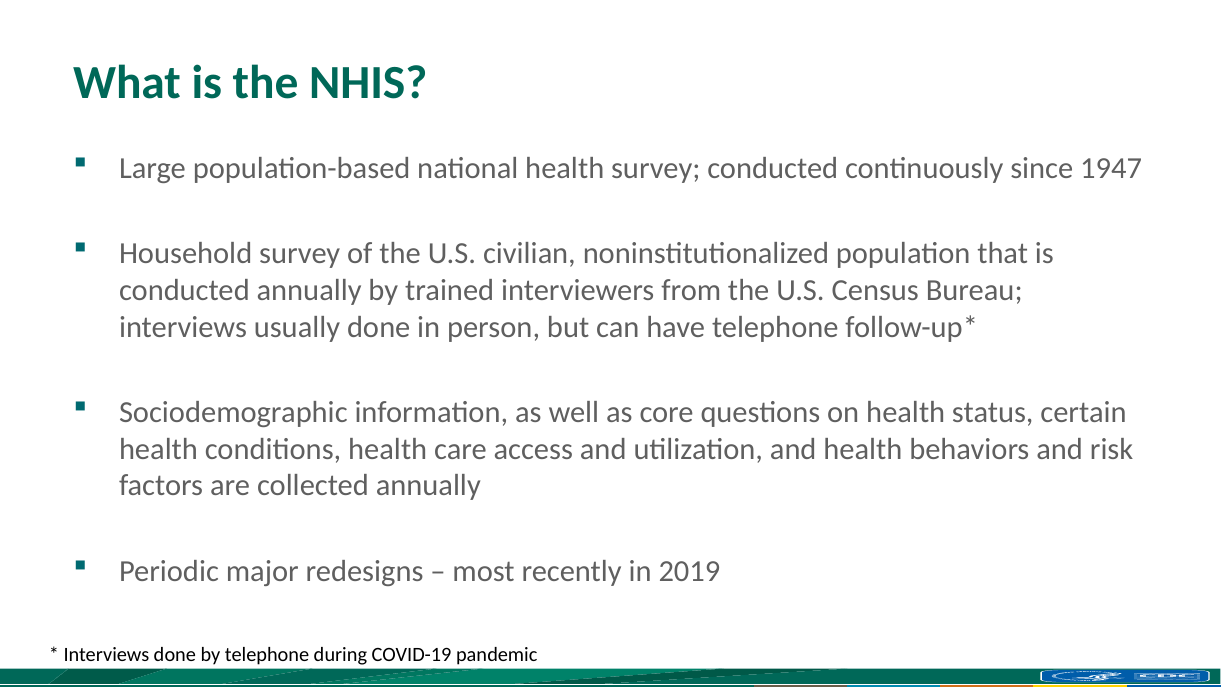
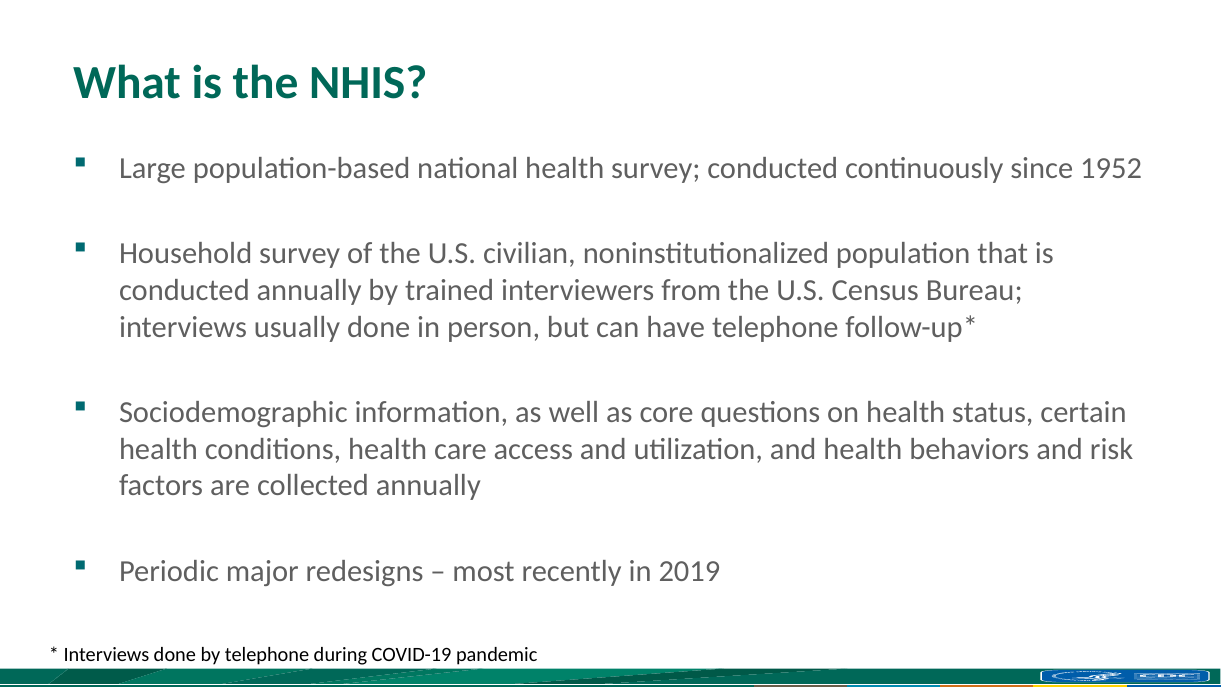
1947: 1947 -> 1952 (1111, 168)
